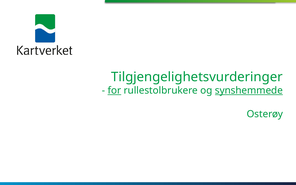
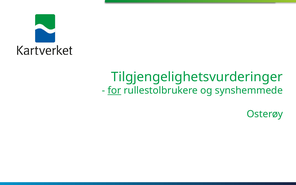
synshemmede underline: present -> none (249, 90)
